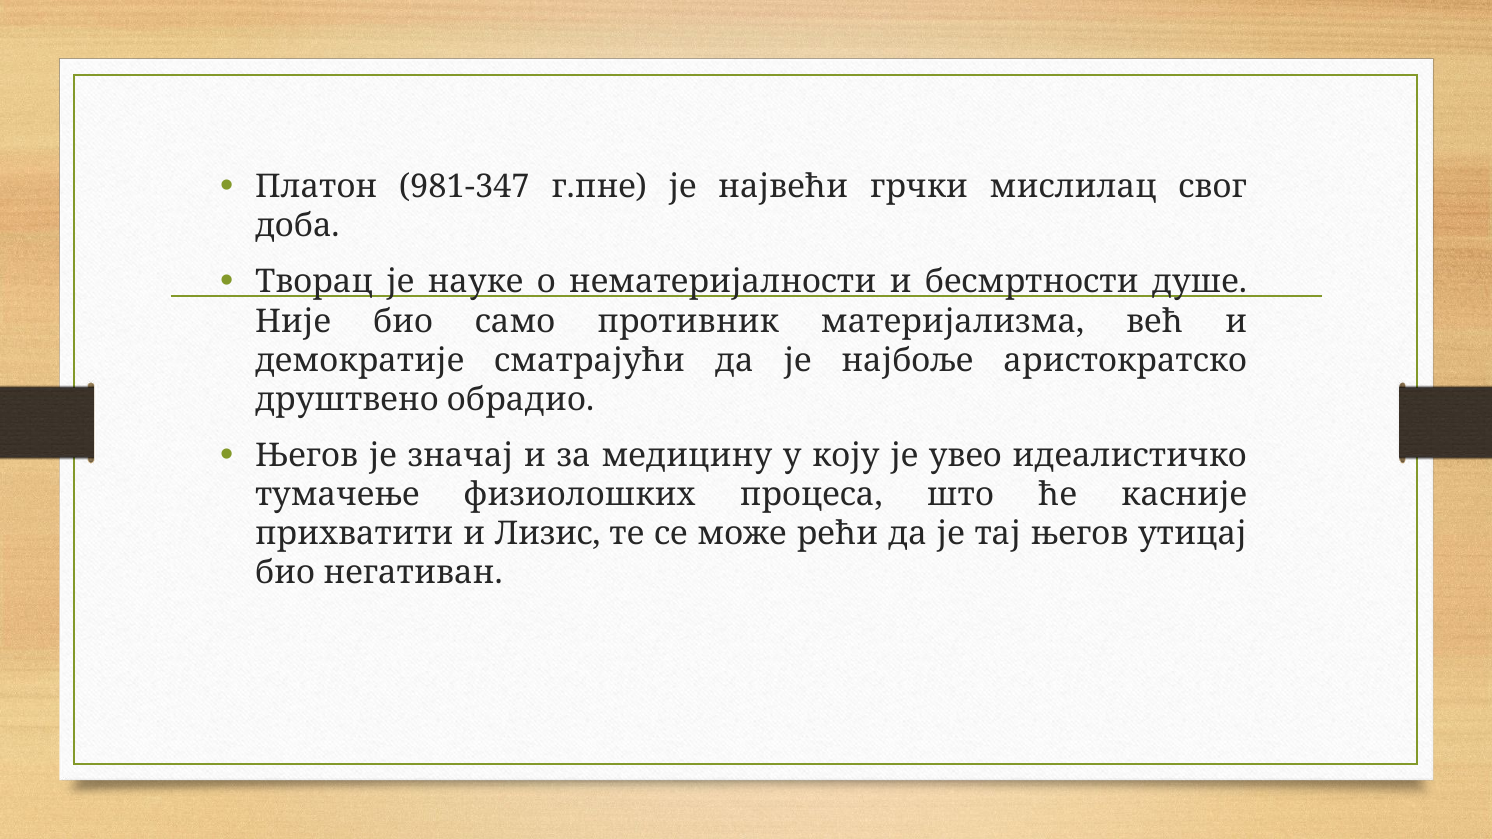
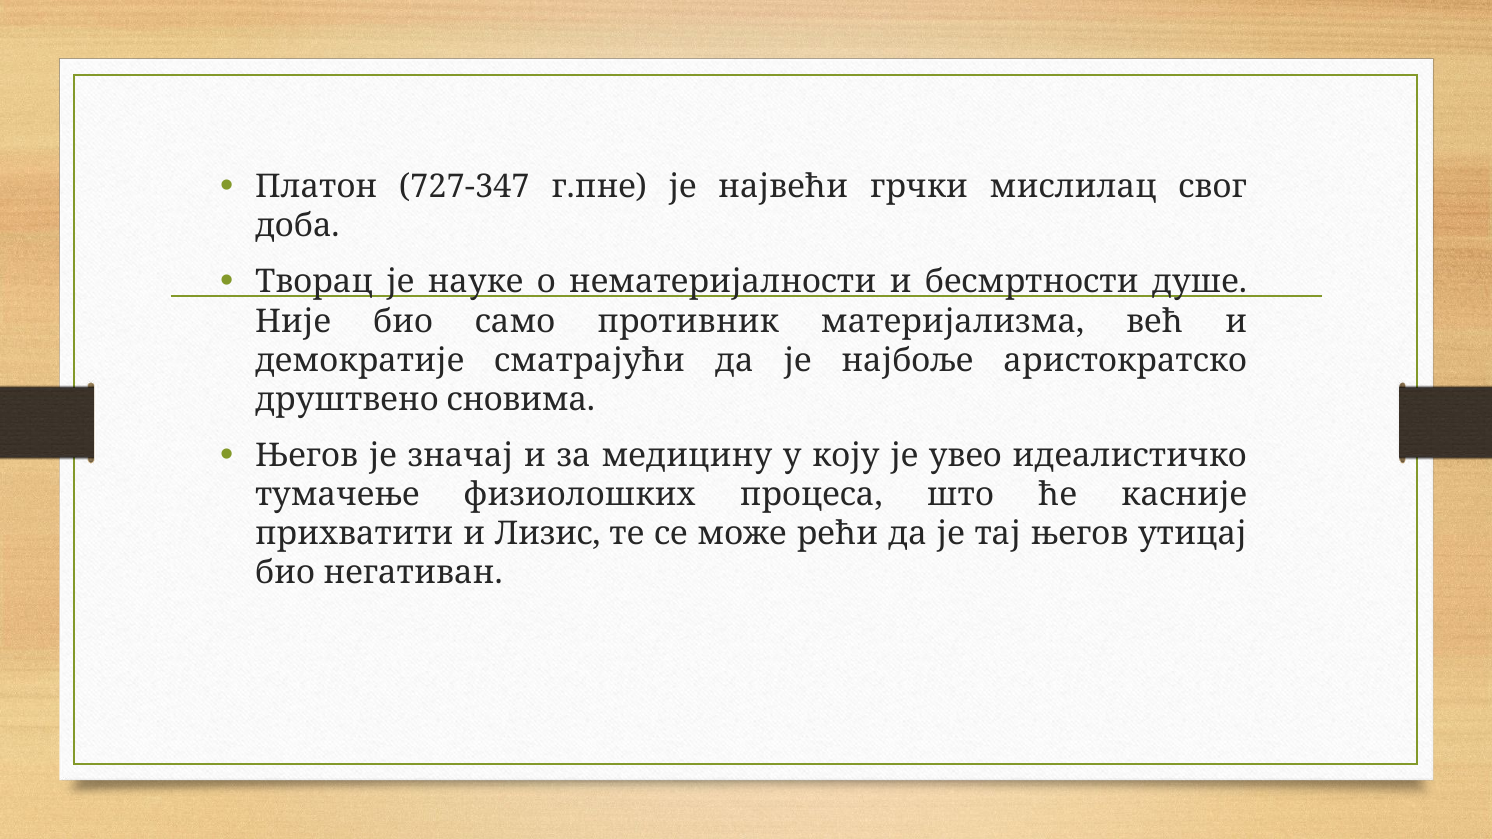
981-347: 981-347 -> 727-347 (464, 187)
обрадио: обрадио -> сновима (521, 400)
